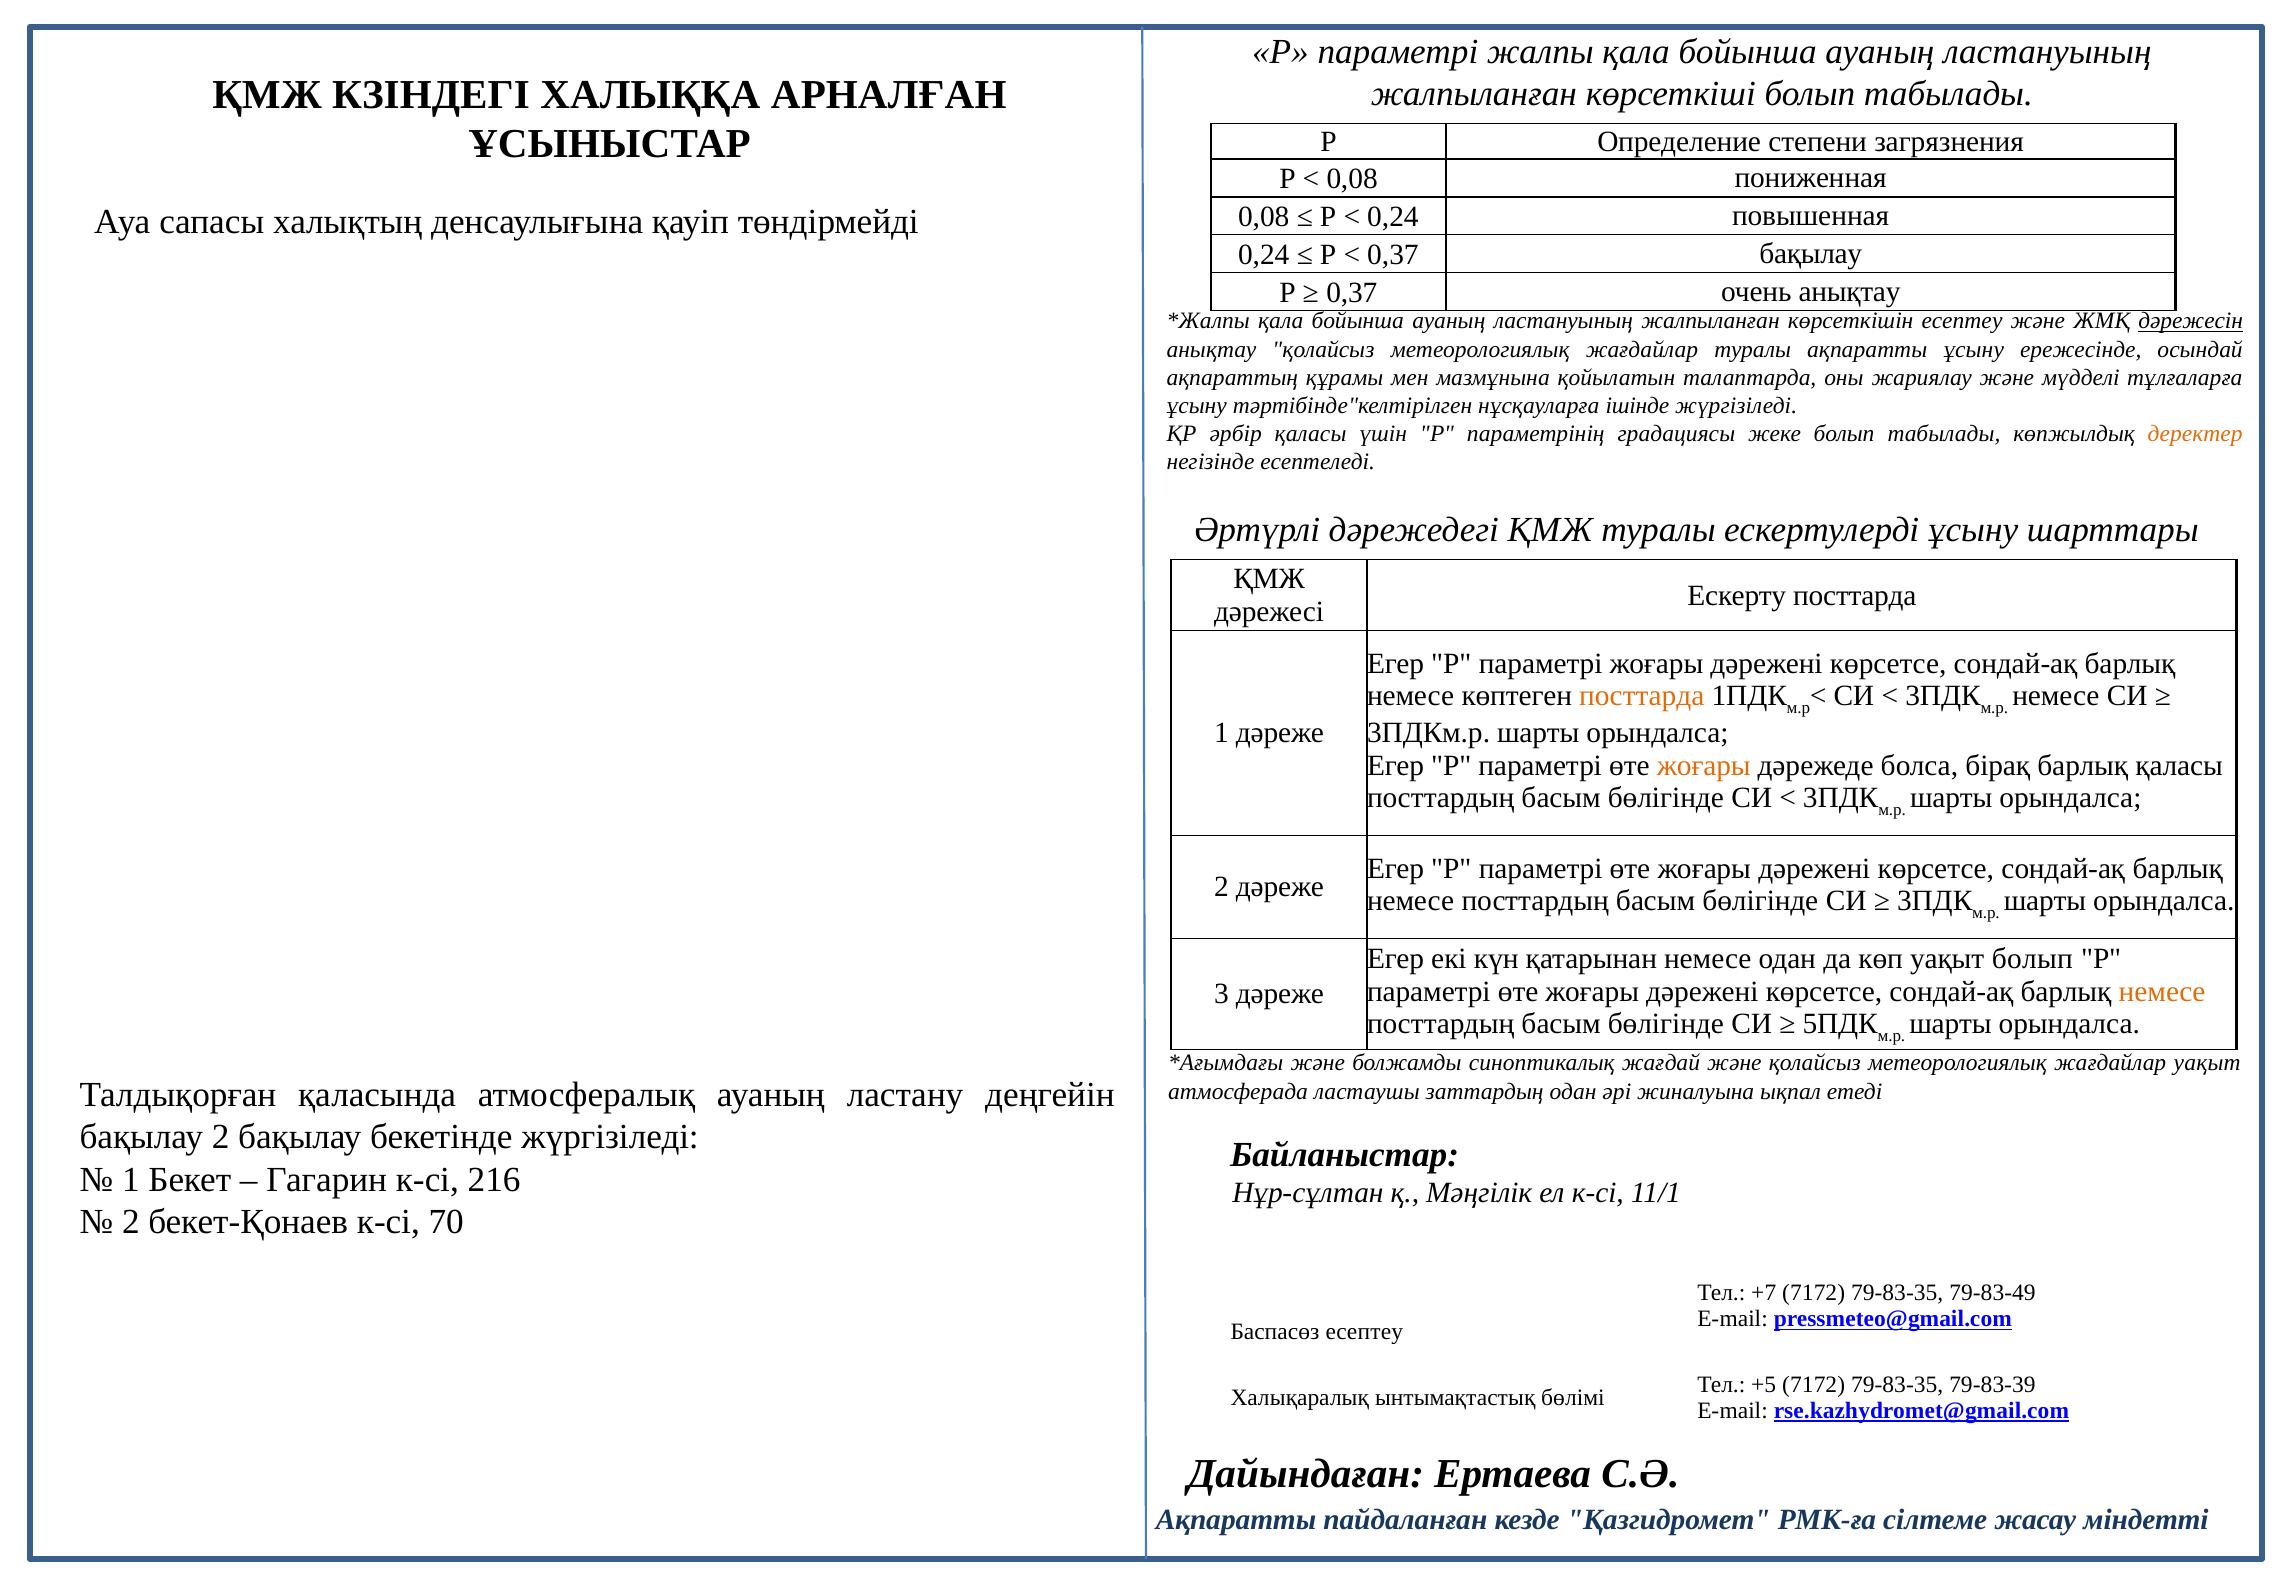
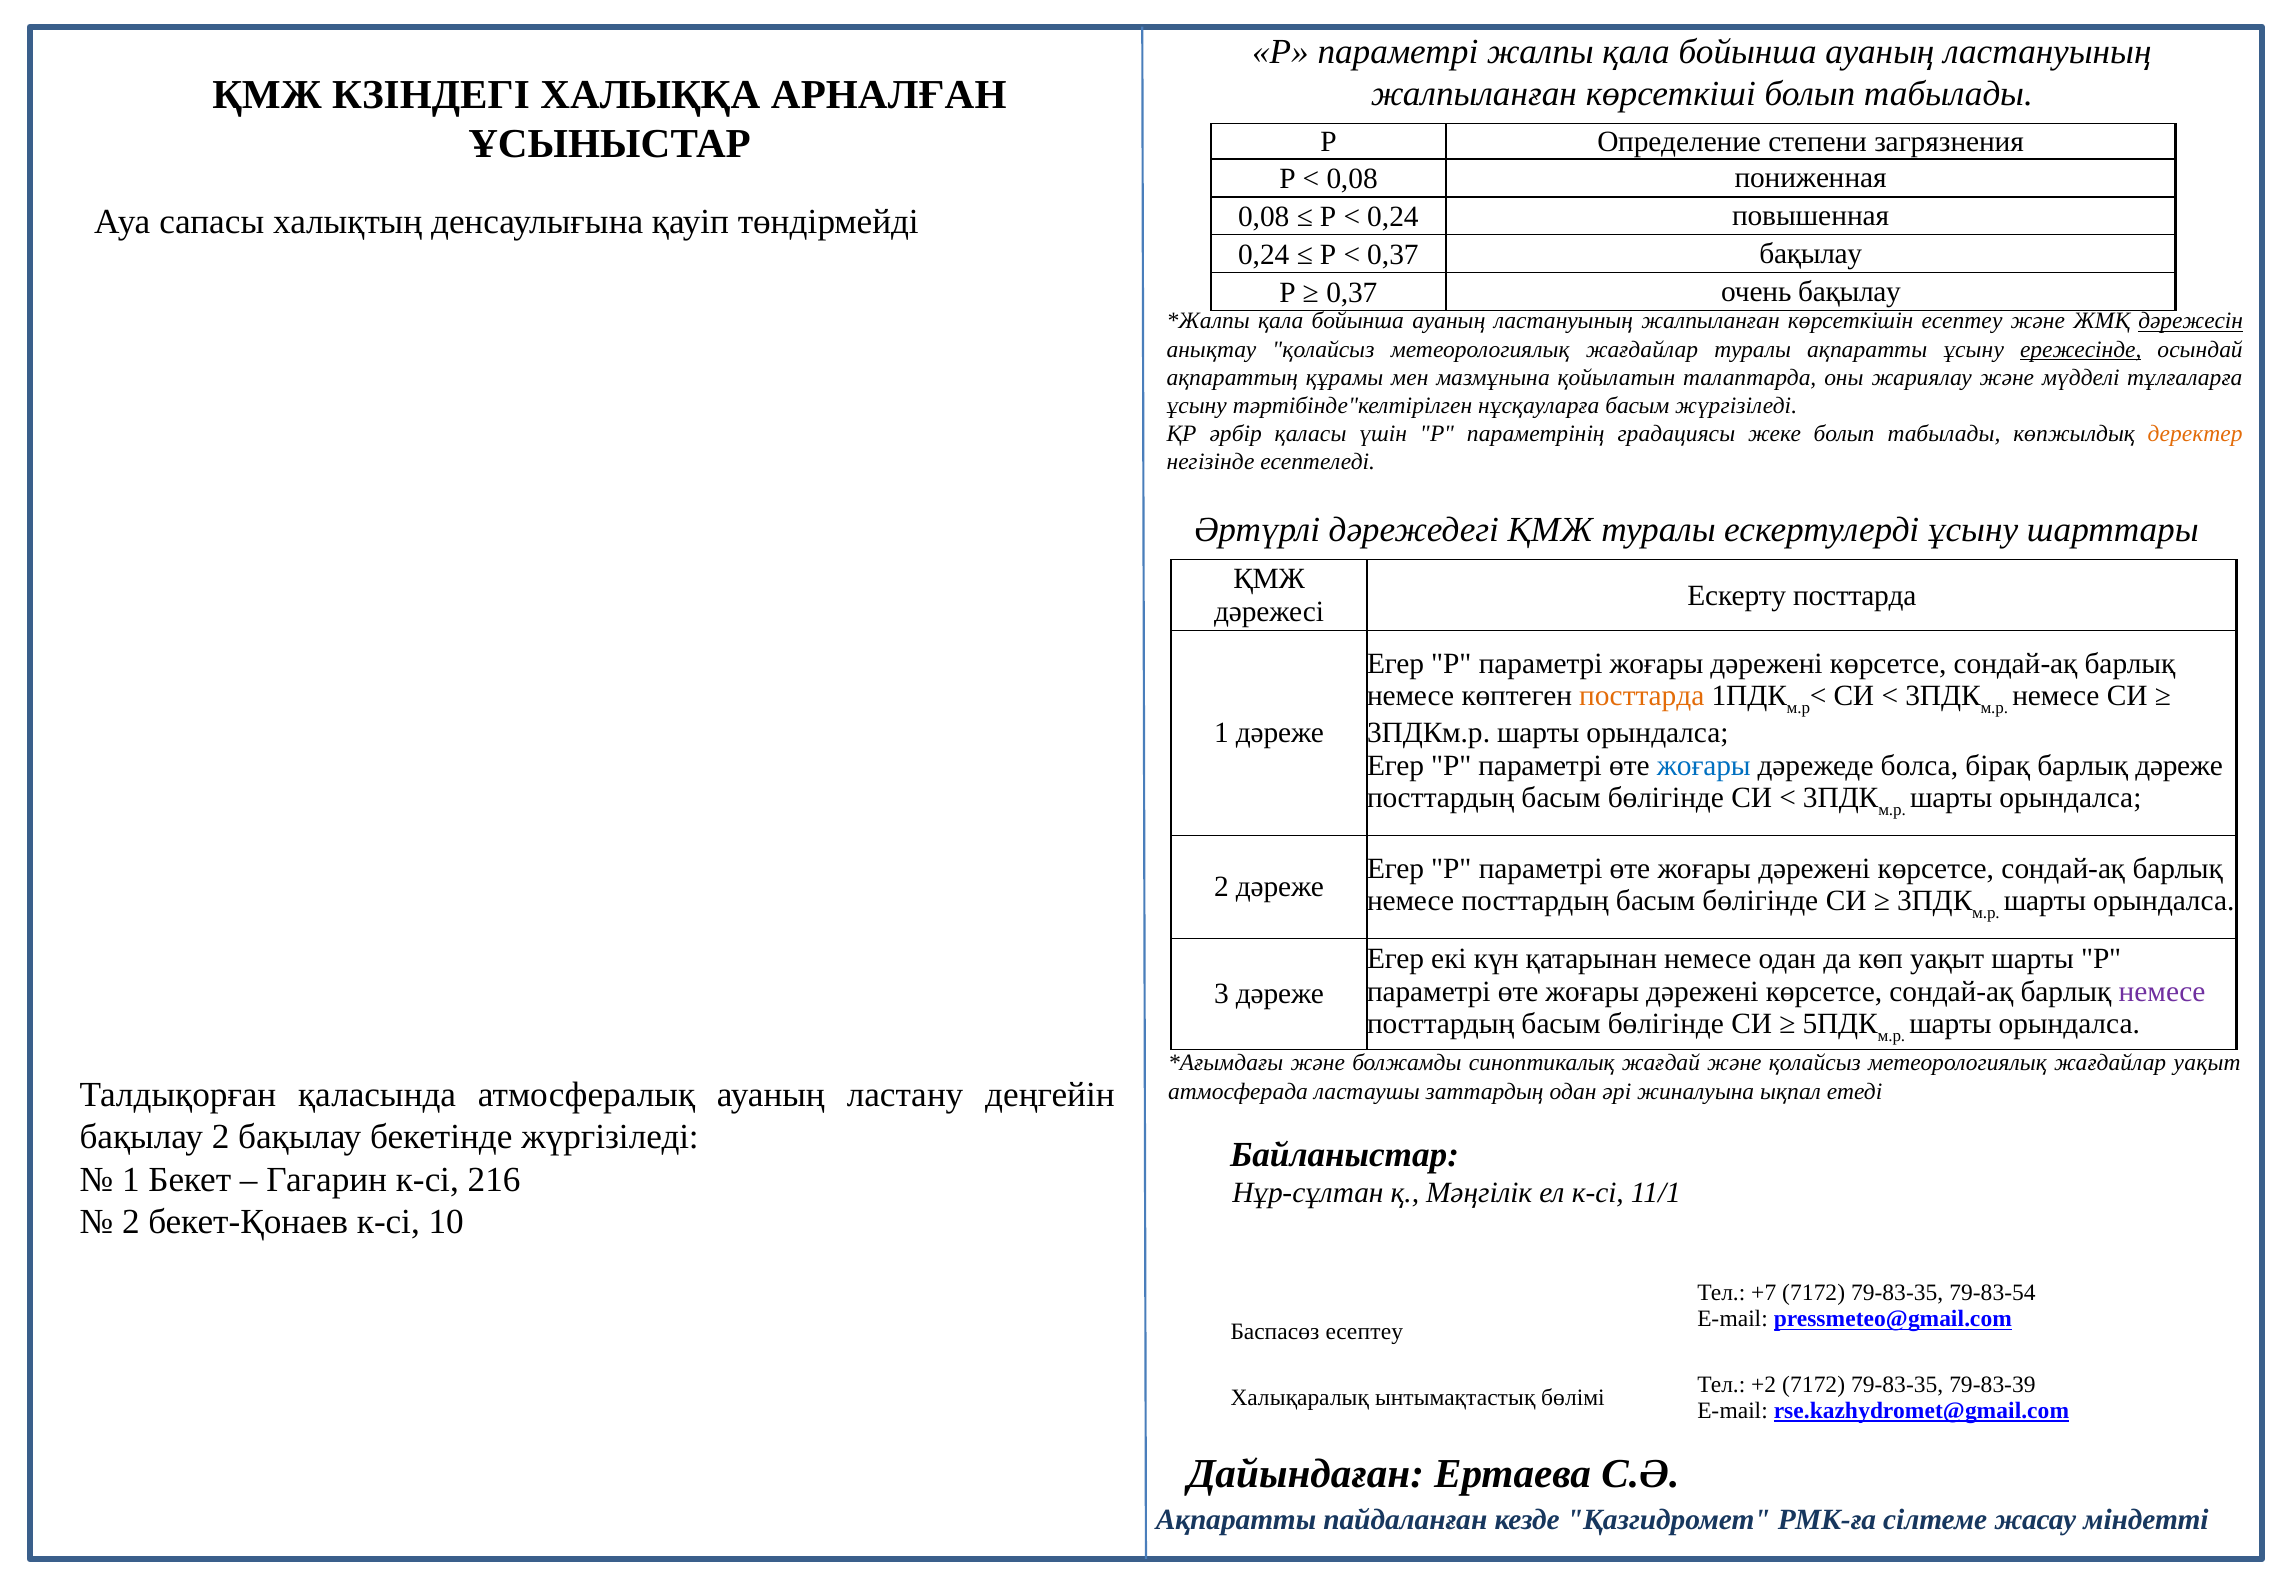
очень анықтау: анықтау -> бақылау (1850, 292)
ережесінде underline: none -> present (2081, 349)
нұсқауларға ішінде: ішінде -> басым (1637, 406)
жоғары colour: orange -> blue (1704, 766)
барлық қаласы: қаласы -> дәреже (2179, 766)
уақыт болып: болып -> шарты (2033, 960)
немесе colour: orange -> purple (2162, 992)
70: 70 -> 10 (446, 1222)
79-83-49: 79-83-49 -> 79-83-54 (1992, 1294)
+5: +5 -> +2 (1764, 1385)
